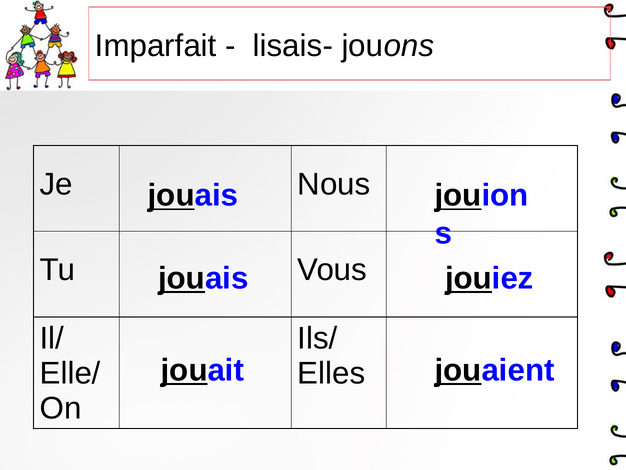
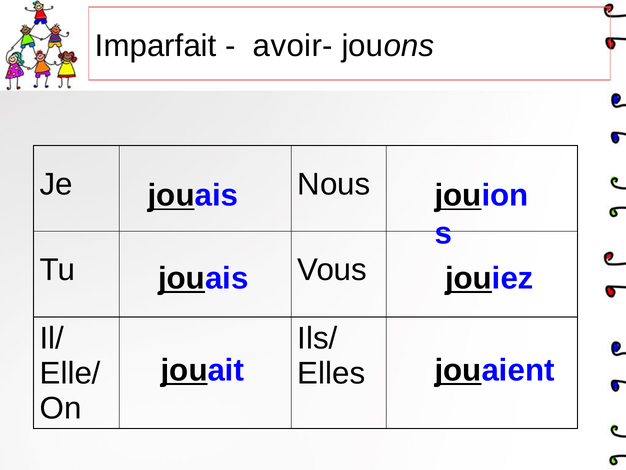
lisais-: lisais- -> avoir- (293, 46)
